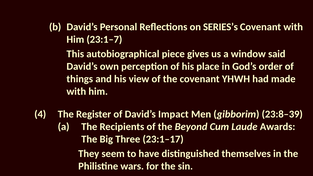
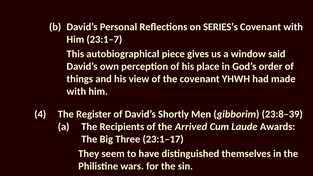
Impact: Impact -> Shortly (173, 114)
Beyond: Beyond -> Arrived (191, 127)
